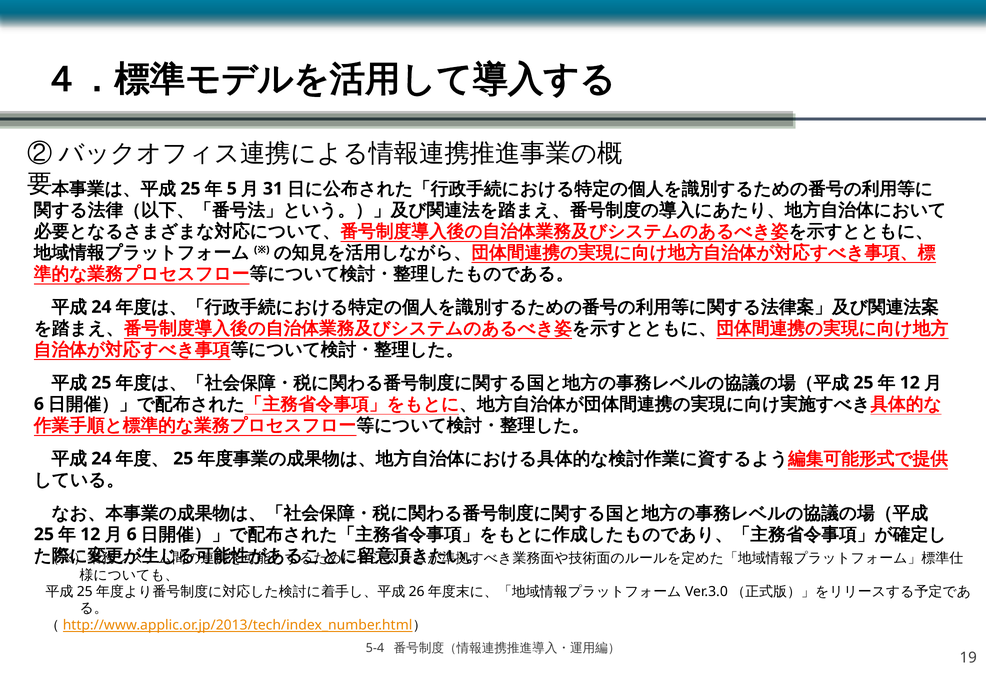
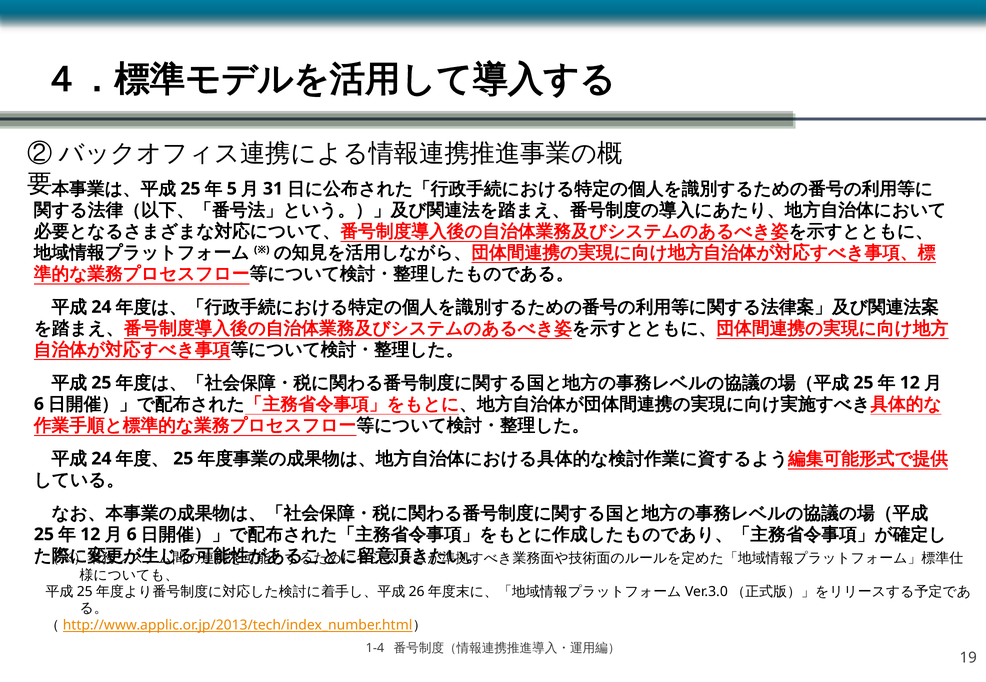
5-4: 5-4 -> 1-4 (375, 649)
